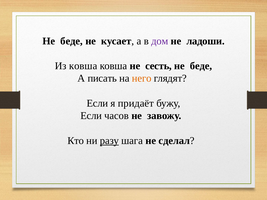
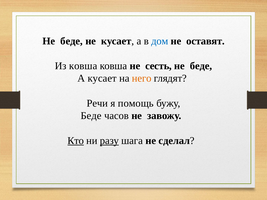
дом colour: purple -> blue (160, 41)
ладоши: ладоши -> оставят (206, 41)
А писать: писать -> кусает (102, 78)
Если: Если -> Речи (97, 103)
придаёт: придаёт -> помощь (136, 103)
Если: Если -> Беде (91, 116)
Кто underline: none -> present (76, 141)
